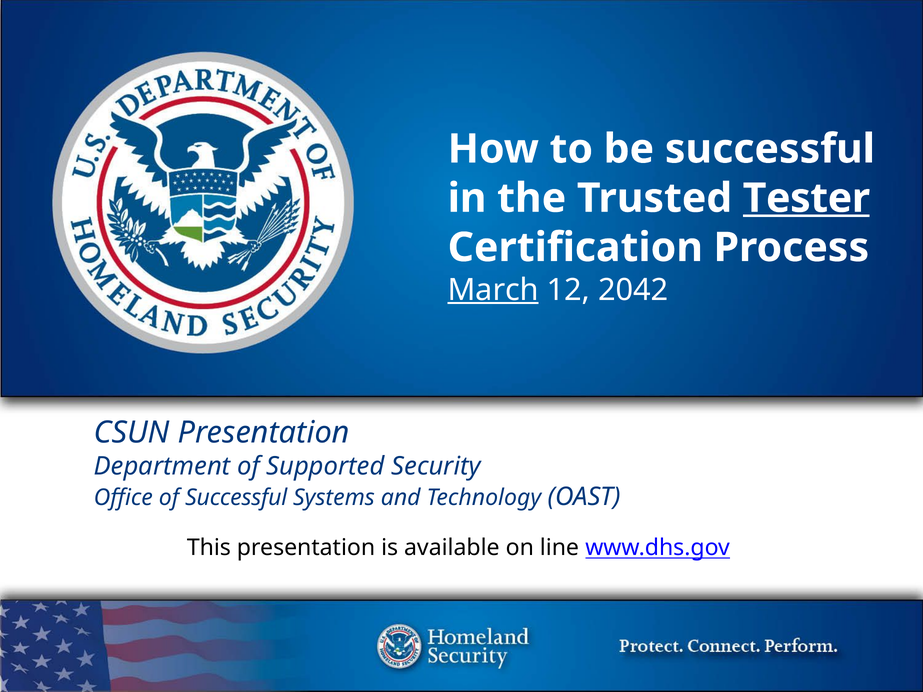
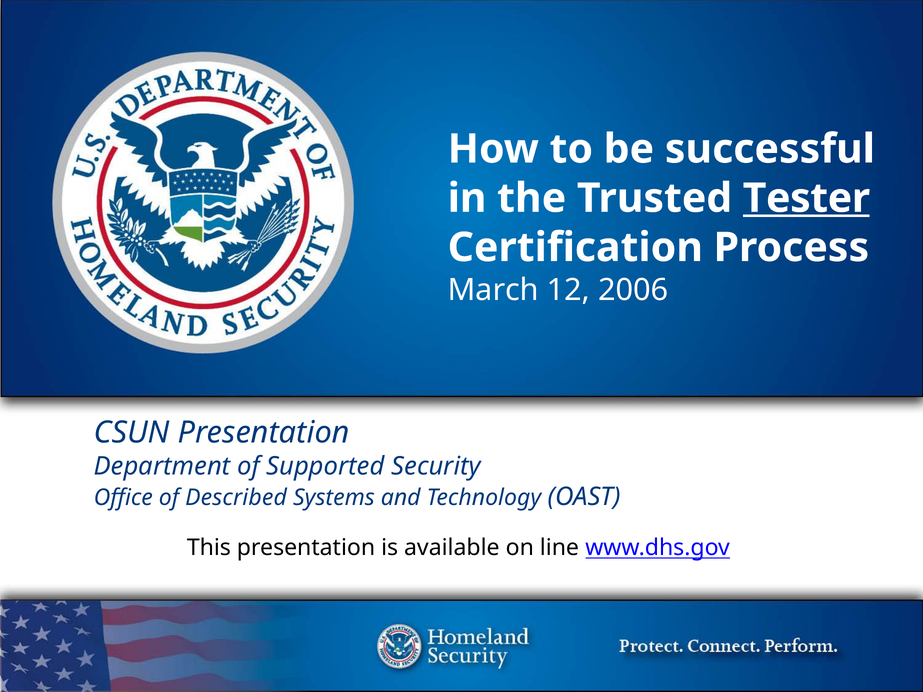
March underline: present -> none (493, 290)
2042: 2042 -> 2006 (633, 290)
of Successful: Successful -> Described (236, 498)
